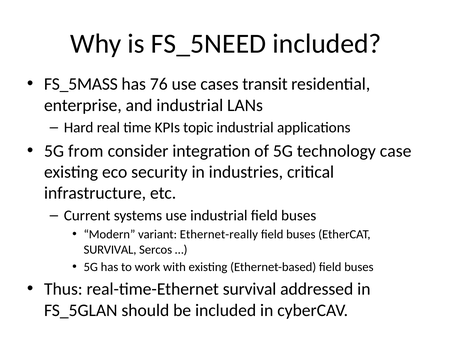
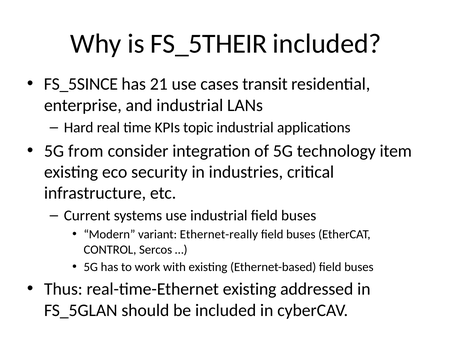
FS_5NEED: FS_5NEED -> FS_5THEIR (209, 44)
FS_5MASS: FS_5MASS -> FS_5SINCE (81, 84)
76: 76 -> 21 (159, 84)
case: case -> item (396, 151)
SURVIVAL: SURVIVAL -> CONTROL (110, 250)
real-time-Ethernet survival: survival -> existing (250, 289)
